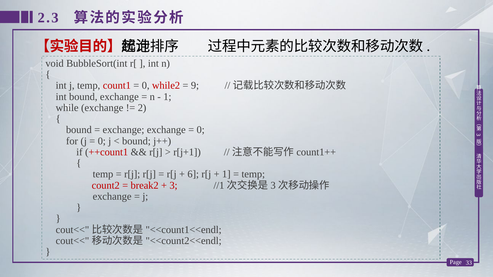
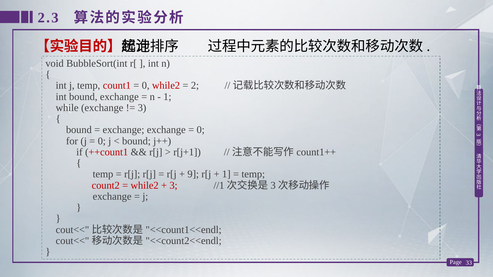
9: 9 -> 2 (195, 86)
2: 2 -> 3 (142, 108)
6: 6 -> 9 (193, 174)
break2: break2 -> while2 (145, 186)
